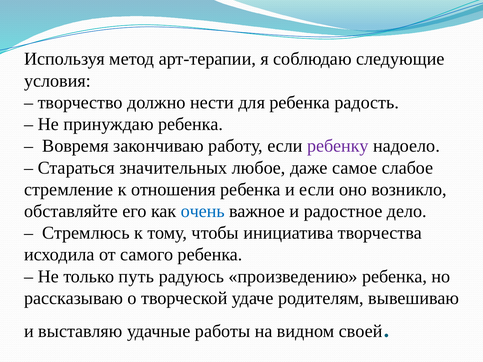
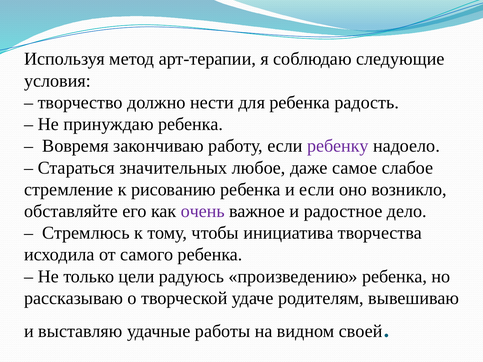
отношения: отношения -> рисованию (173, 190)
очень colour: blue -> purple (203, 211)
путь: путь -> цели (137, 277)
